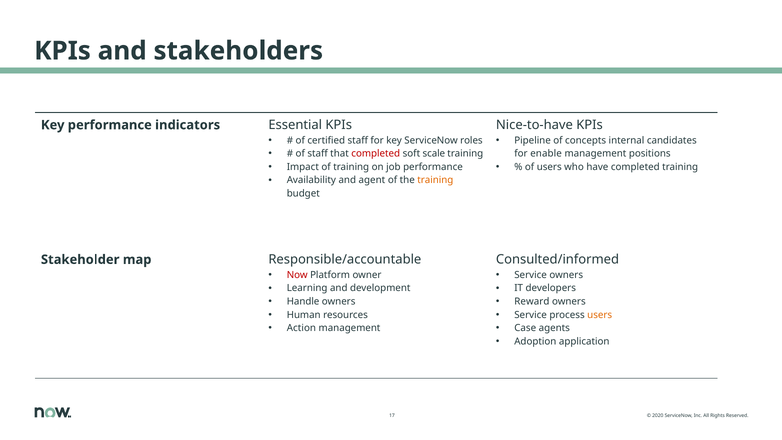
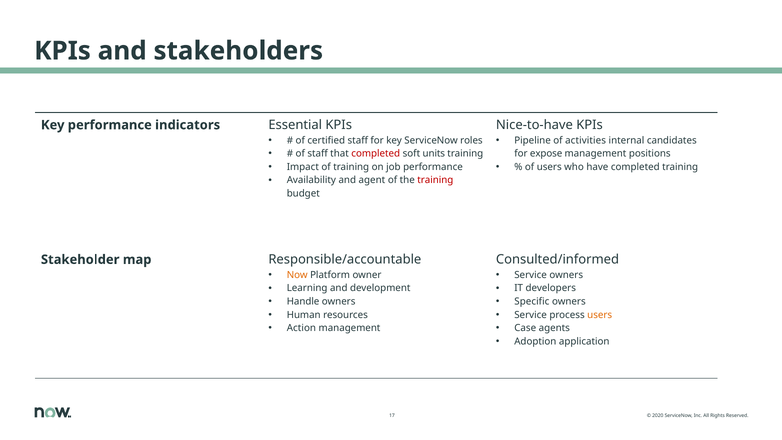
concepts: concepts -> activities (586, 140)
scale: scale -> units (434, 154)
enable: enable -> expose (546, 154)
training colour: orange -> red (435, 180)
Now colour: red -> orange (297, 275)
Reward: Reward -> Specific (532, 302)
